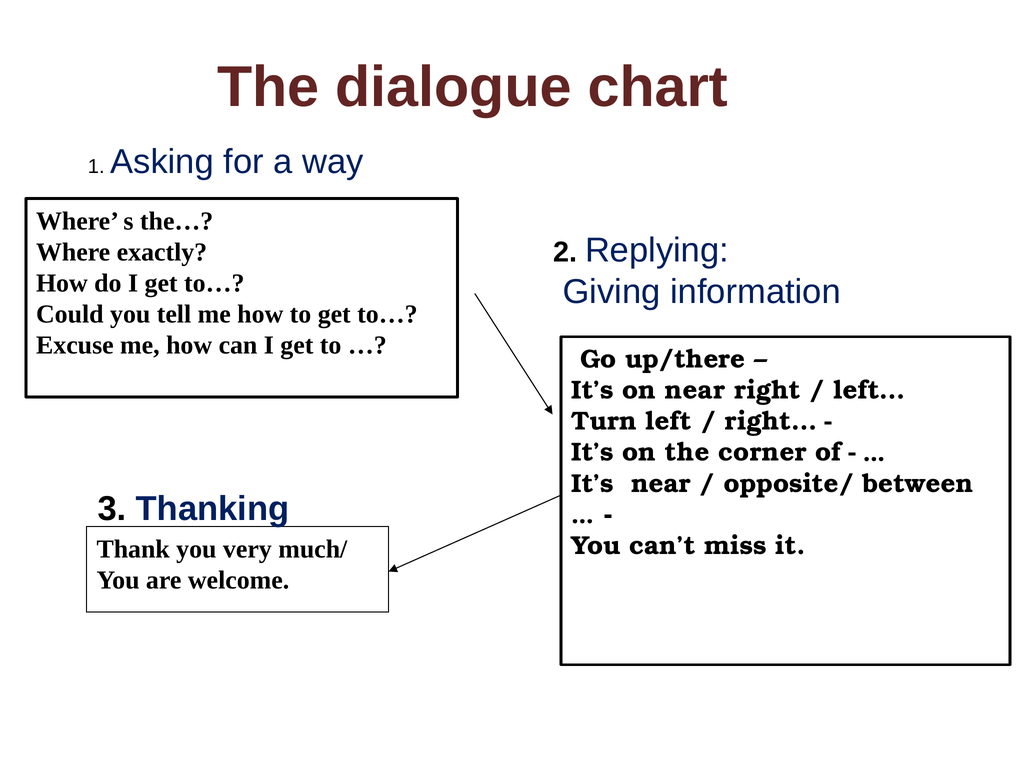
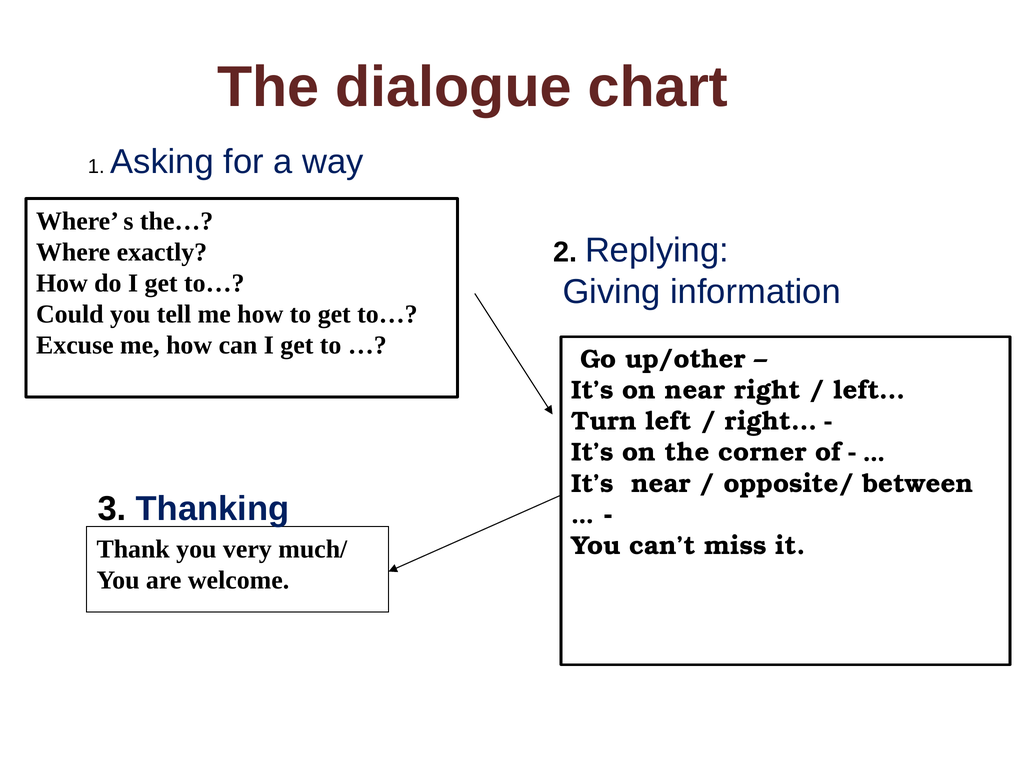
up/there: up/there -> up/other (685, 359)
